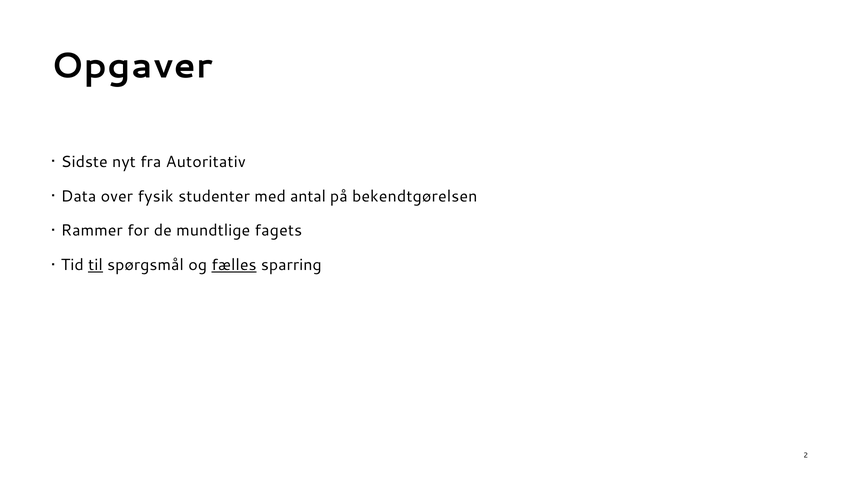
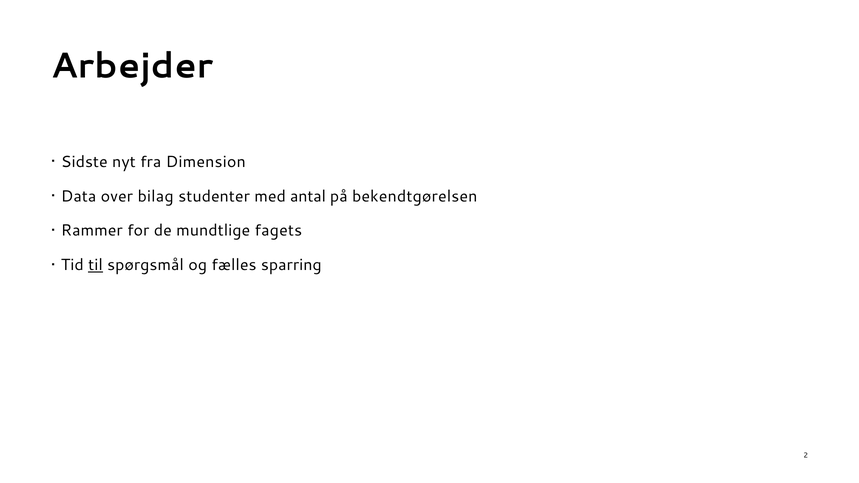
Opgaver: Opgaver -> Arbejder (132, 66)
Autoritativ: Autoritativ -> Dimension (206, 162)
fysik: fysik -> bilag (156, 196)
fælles underline: present -> none (234, 265)
